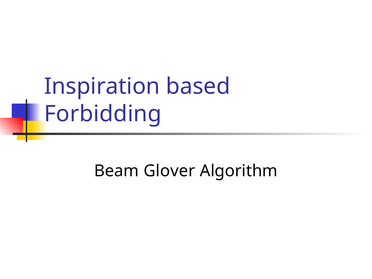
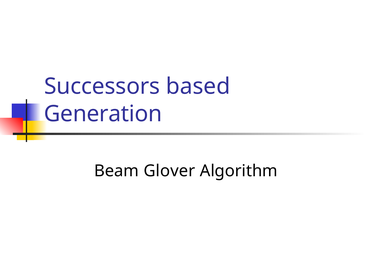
Inspiration: Inspiration -> Successors (102, 86)
Forbidding: Forbidding -> Generation (103, 114)
